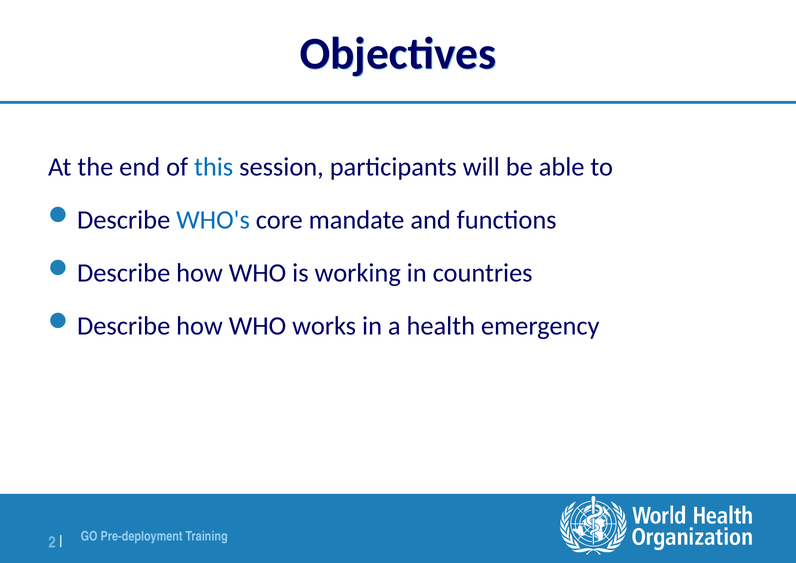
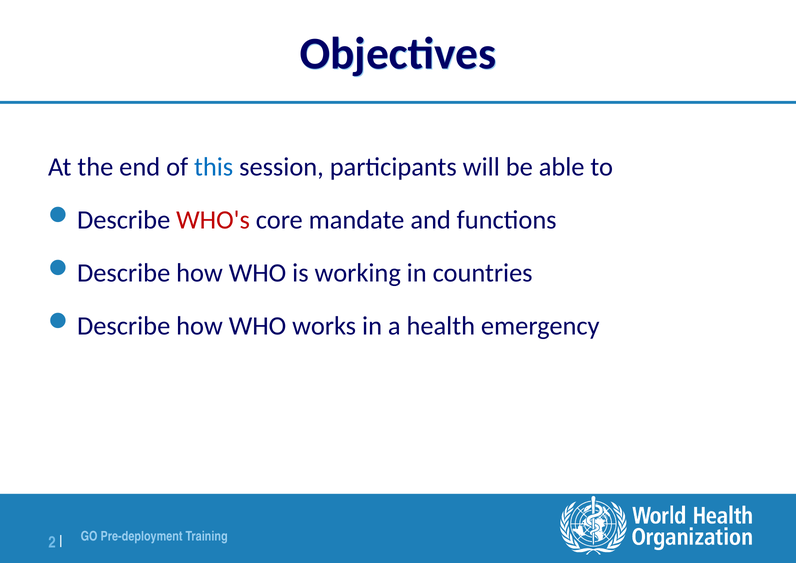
WHO's colour: blue -> red (213, 220)
